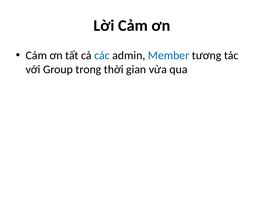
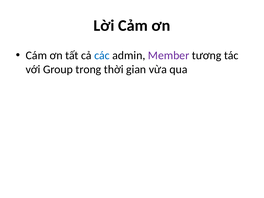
Member colour: blue -> purple (169, 55)
